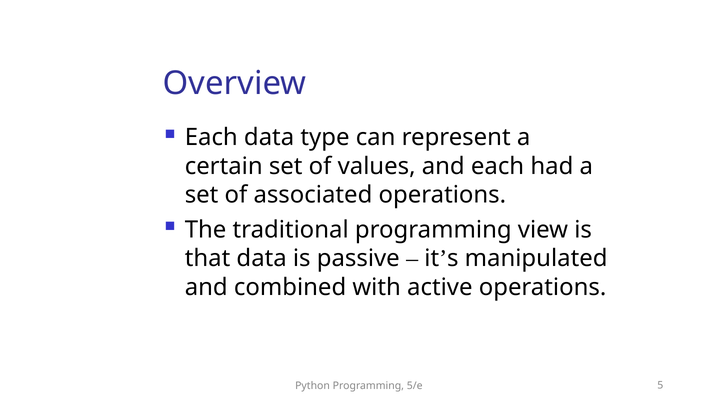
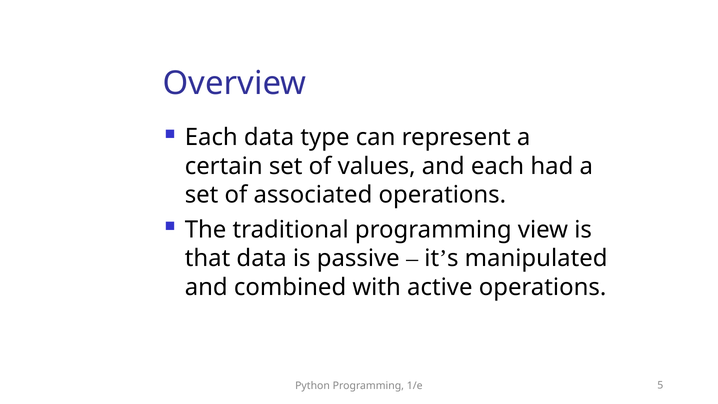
5/e: 5/e -> 1/e (415, 386)
